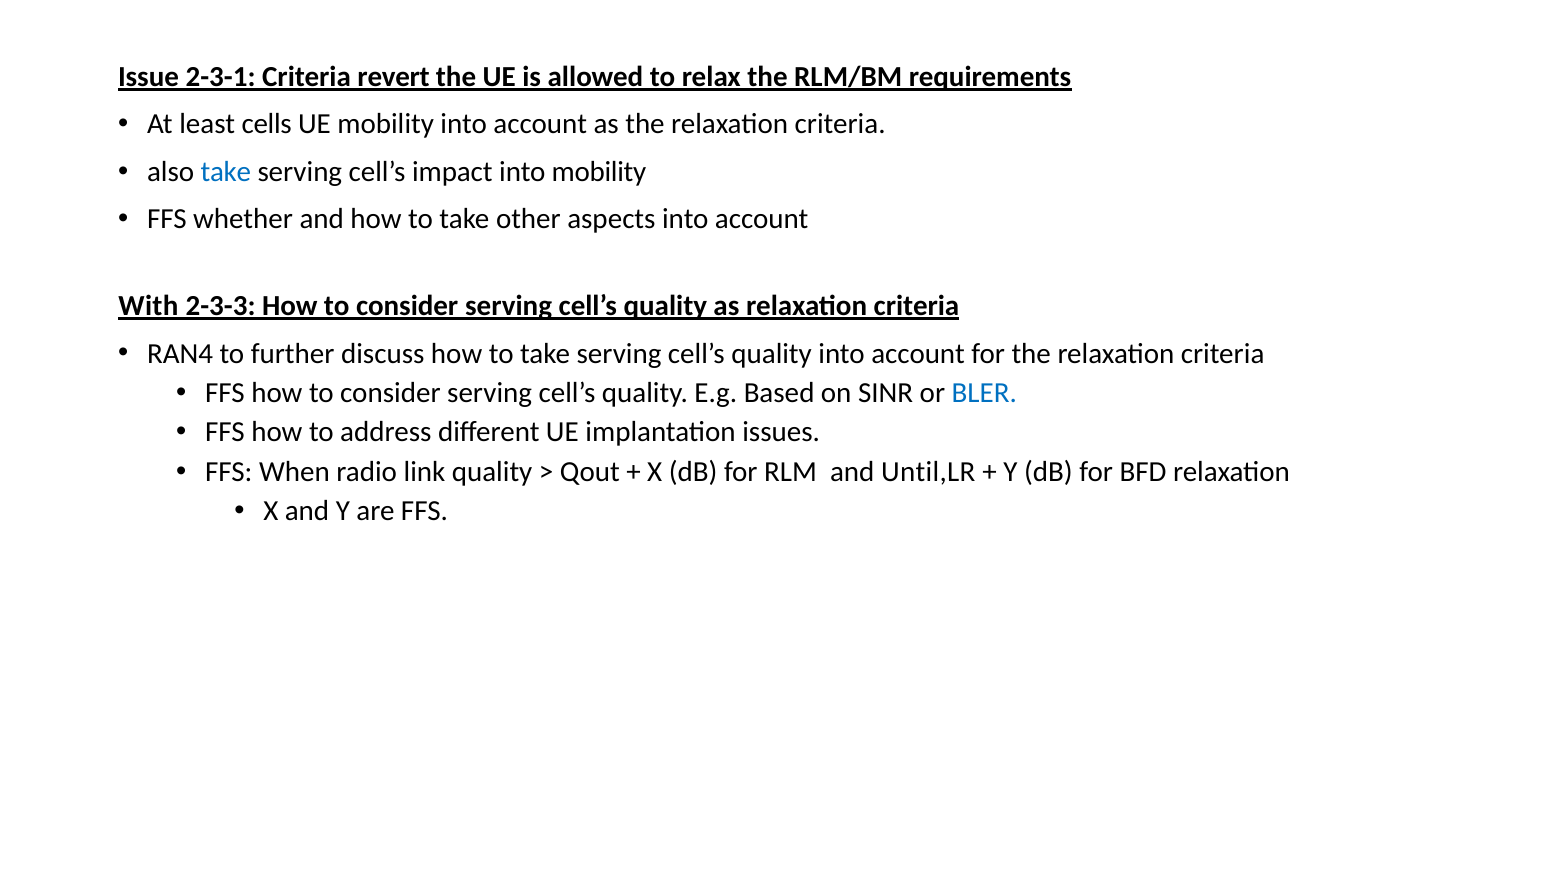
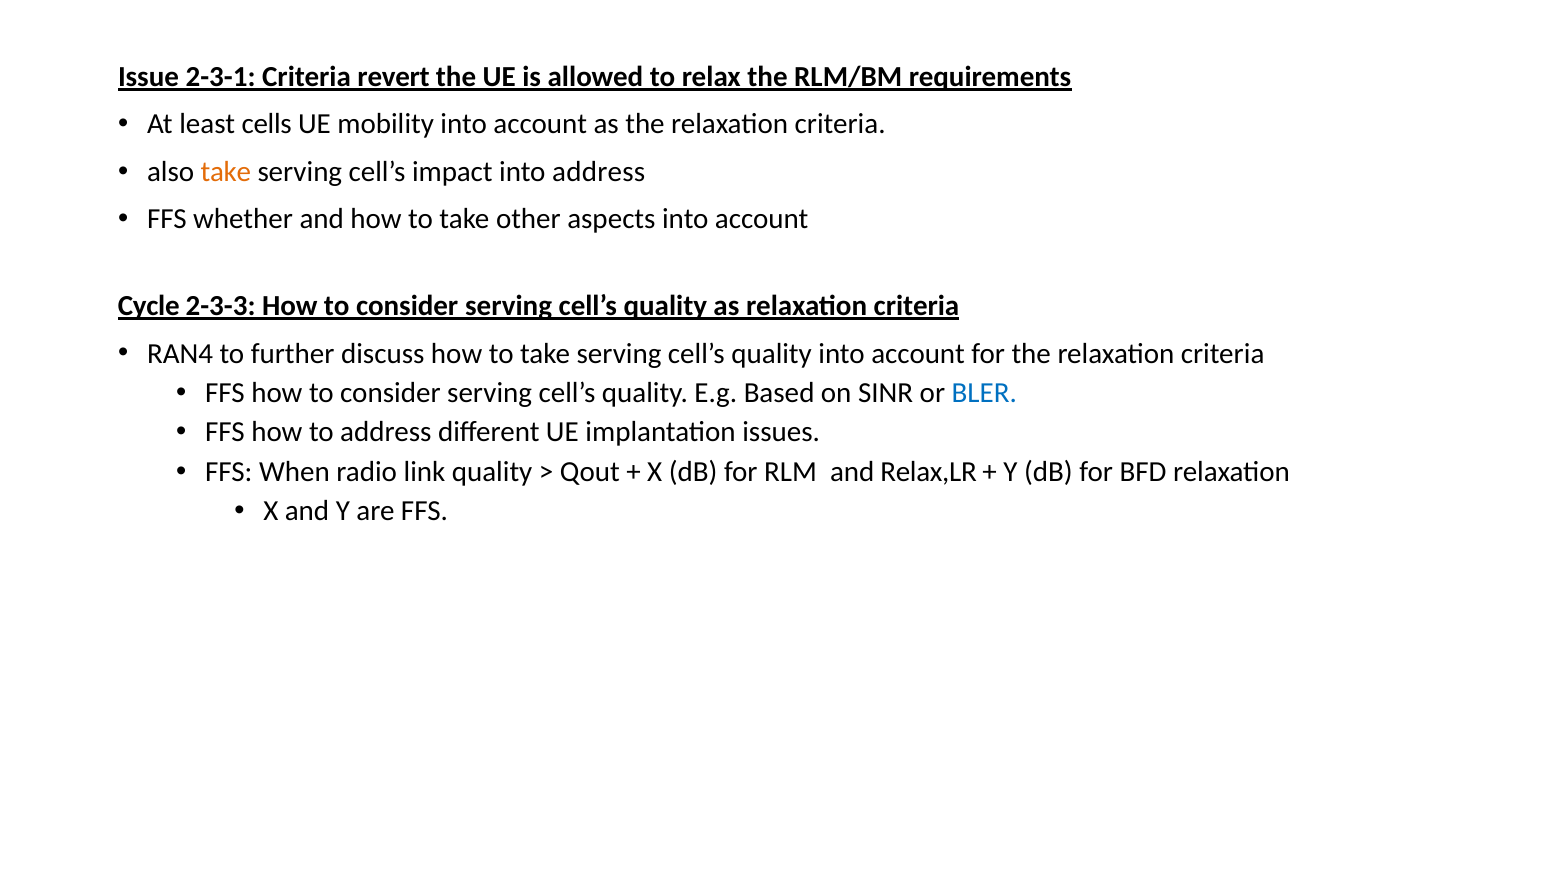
take colour: blue -> orange (226, 172)
into mobility: mobility -> address (599, 172)
With: With -> Cycle (149, 306)
Until,LR: Until,LR -> Relax,LR (929, 472)
